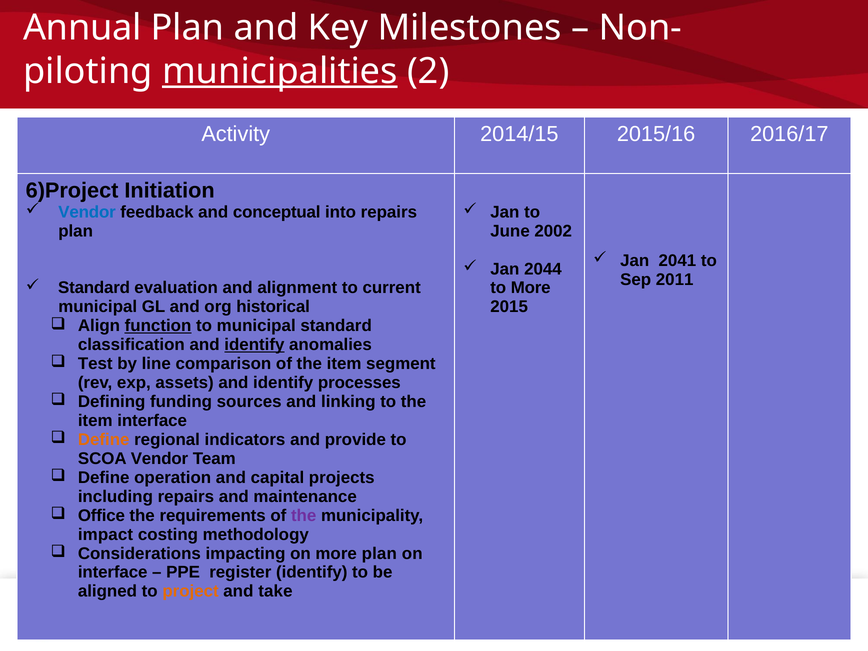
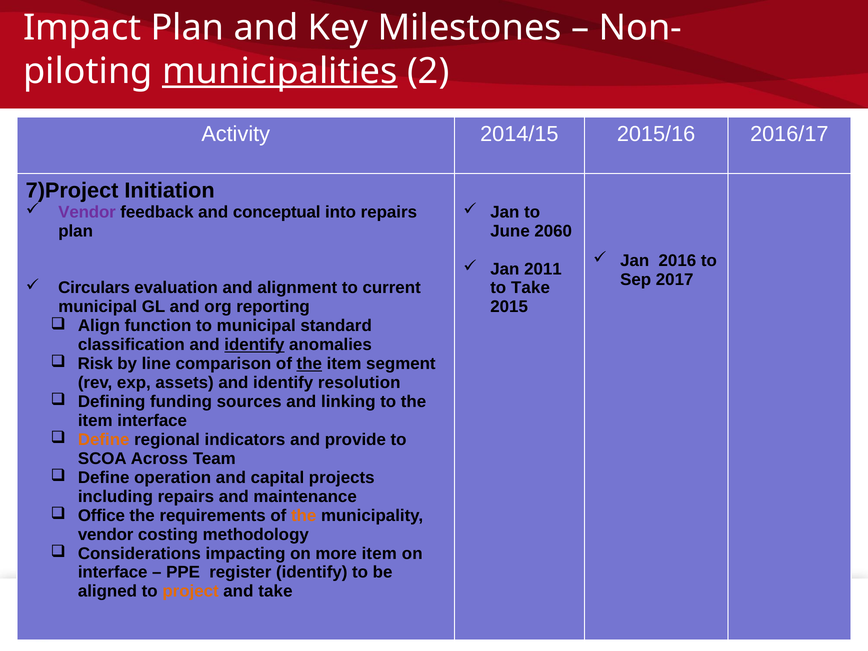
Annual: Annual -> Impact (82, 28)
6)Project: 6)Project -> 7)Project (72, 190)
Vendor colour: blue -> purple (87, 212)
2002: 2002 -> 2060 (553, 231)
2041: 2041 -> 2016 (677, 261)
2044: 2044 -> 2011 (543, 269)
2011: 2011 -> 2017 (675, 280)
Standard: Standard -> Circulars (94, 288)
to More: More -> Take (530, 288)
historical: historical -> reporting (273, 307)
function underline: present -> none (158, 326)
Test: Test -> Risk (95, 364)
the underline: none -> present (309, 364)
processes: processes -> resolution (359, 383)
SCOA Vendor: Vendor -> Across (159, 459)
the colour: purple -> orange (304, 516)
impact: impact -> vendor (106, 534)
more plan: plan -> item (379, 553)
